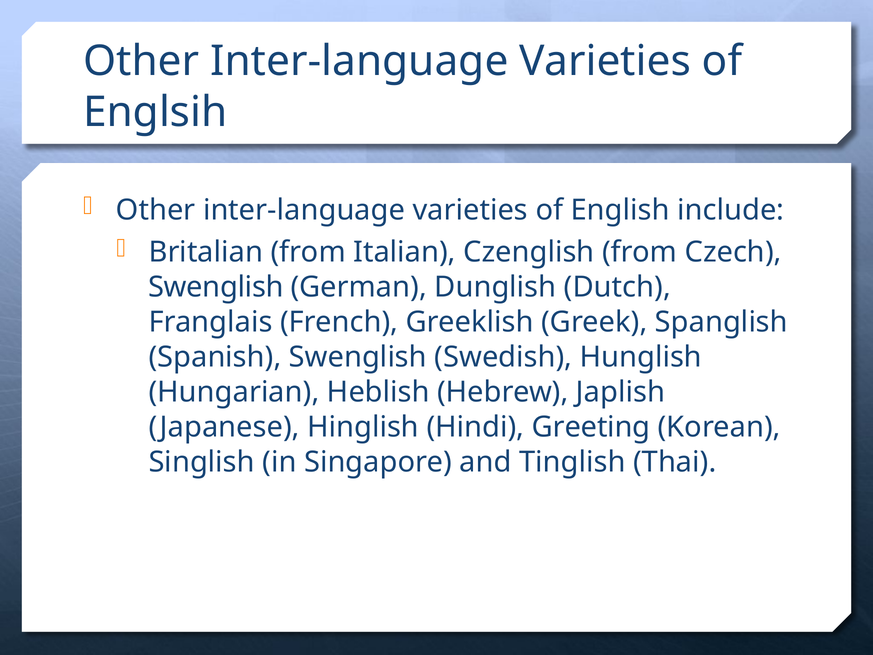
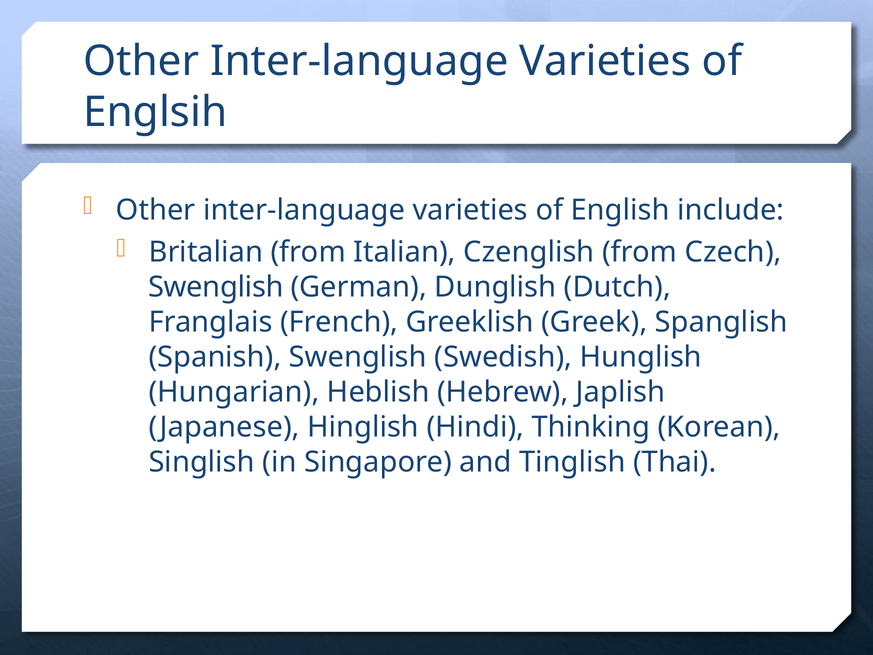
Greeting: Greeting -> Thinking (591, 427)
